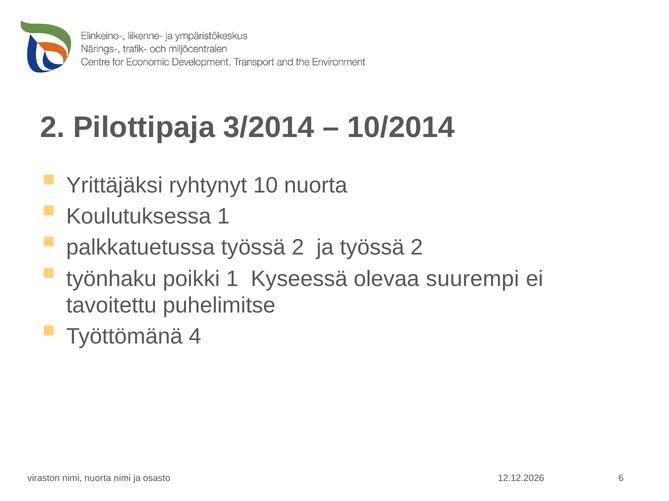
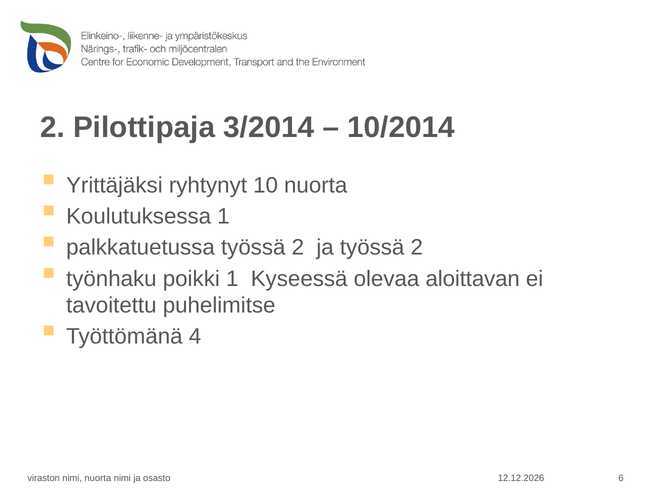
suurempi: suurempi -> aloittavan (473, 279)
